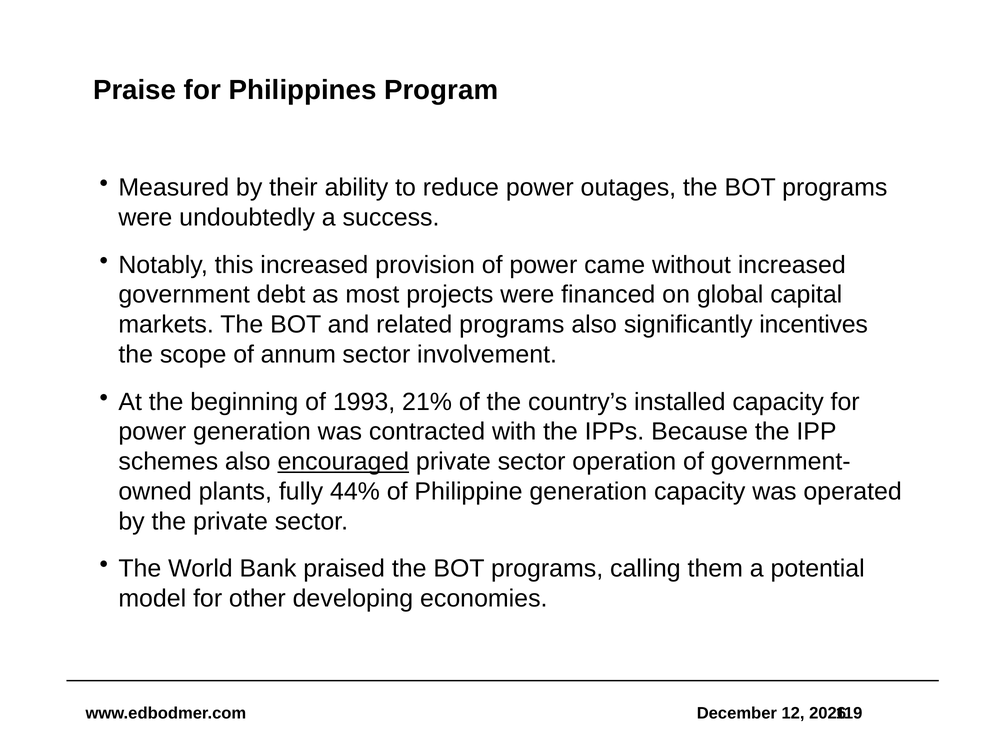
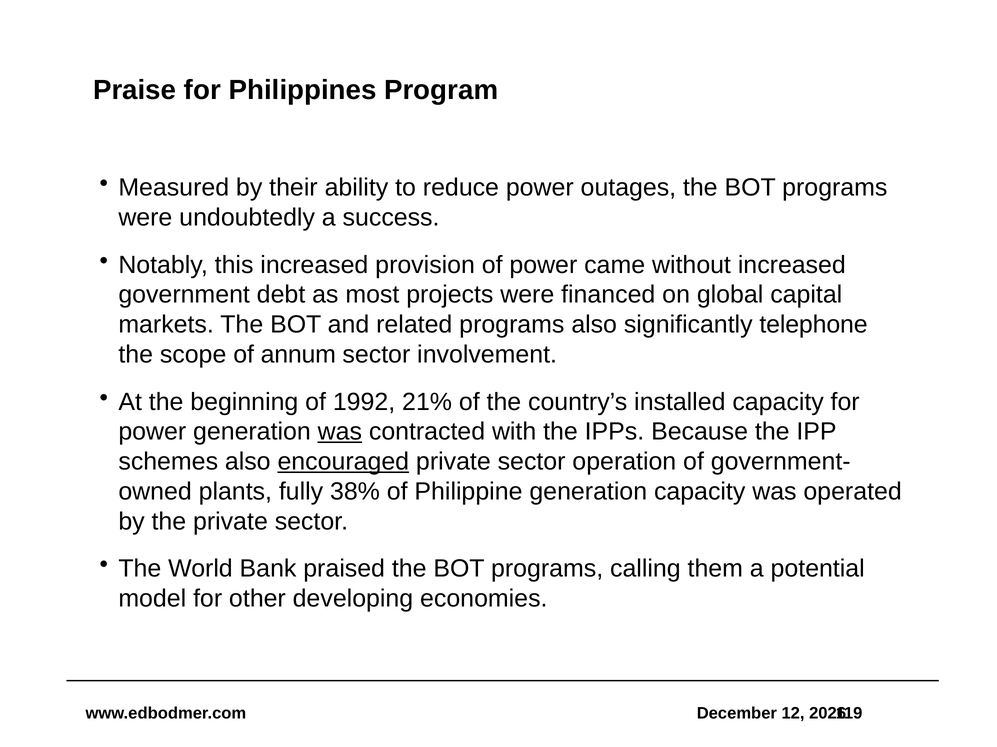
incentives: incentives -> telephone (814, 325)
1993: 1993 -> 1992 (364, 402)
was underline: none -> present (340, 432)
44%: 44% -> 38% (355, 492)
